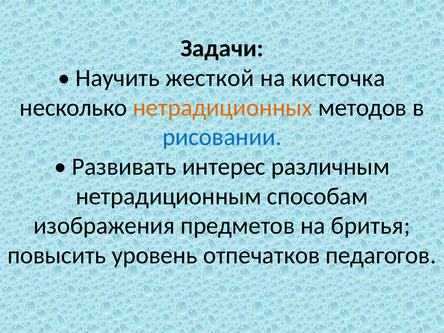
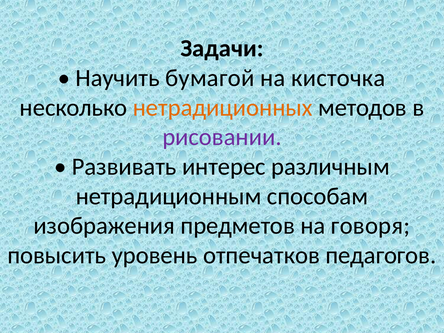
жесткой: жесткой -> бумагой (210, 78)
рисовании colour: blue -> purple (222, 137)
бритья: бритья -> говоря (370, 226)
